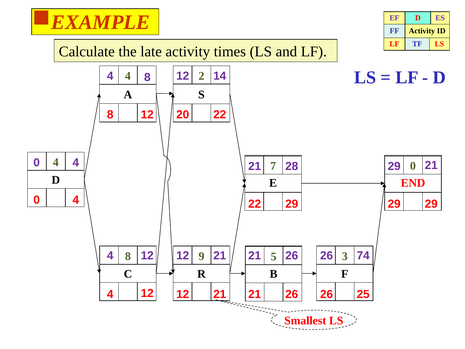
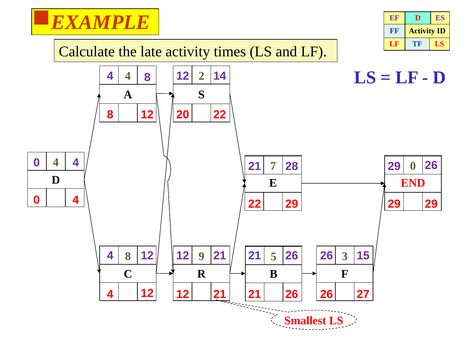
21: 21 -> 26 (431, 165)
74: 74 -> 15 (363, 255)
25: 25 -> 27 (363, 294)
